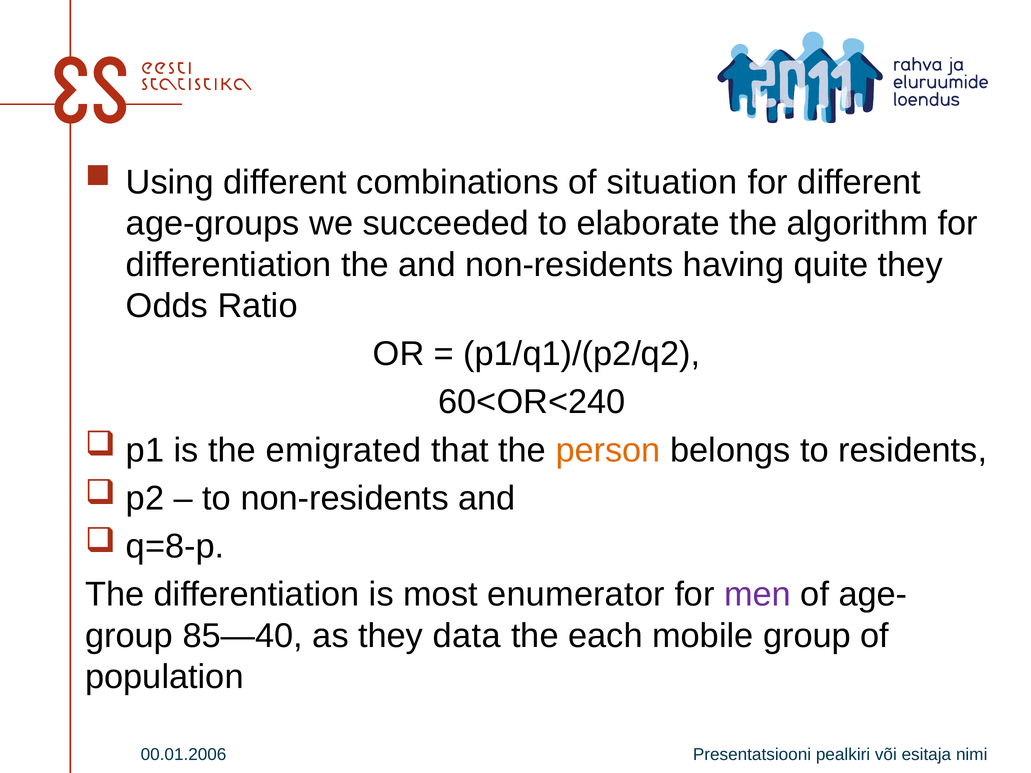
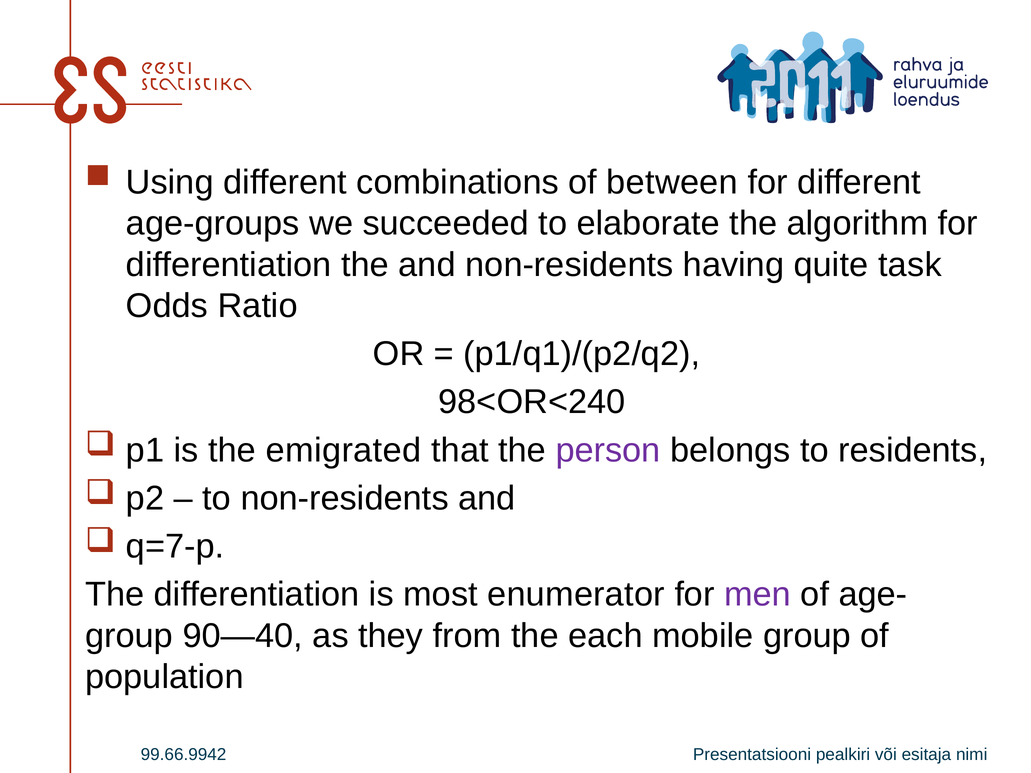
situation: situation -> between (672, 182)
quite they: they -> task (910, 265)
60<OR<240: 60<OR<240 -> 98<OR<240 (532, 402)
person colour: orange -> purple (608, 450)
q=8-p: q=8-p -> q=7-p (175, 547)
85—40: 85—40 -> 90—40 (243, 636)
data: data -> from (467, 636)
00.01.2006: 00.01.2006 -> 99.66.9942 (184, 755)
